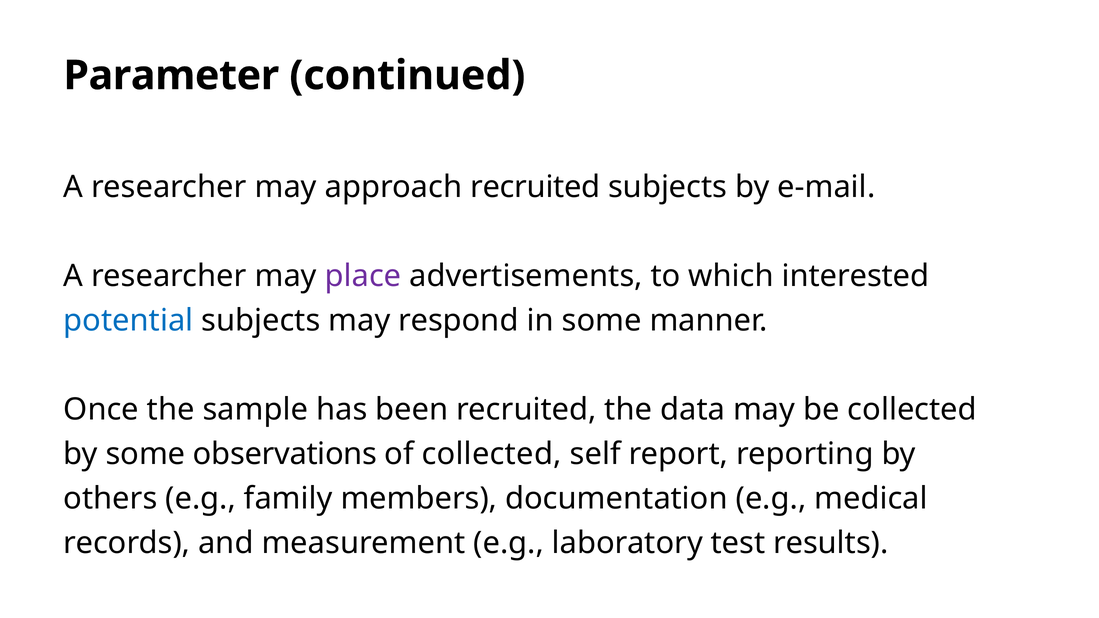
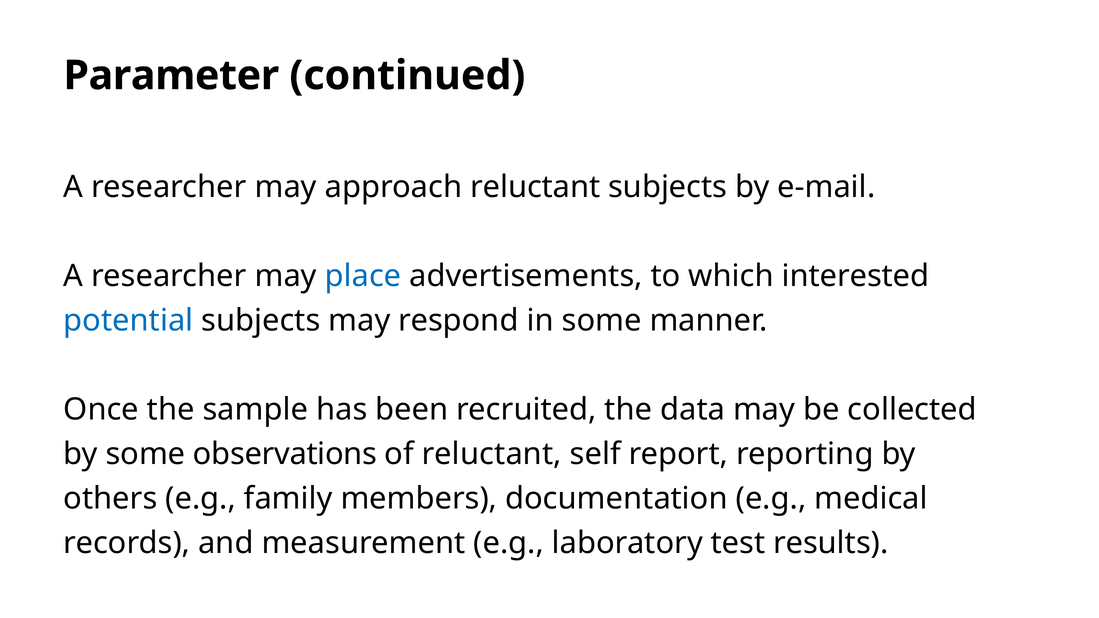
approach recruited: recruited -> reluctant (535, 187)
place colour: purple -> blue (363, 276)
of collected: collected -> reluctant (492, 454)
